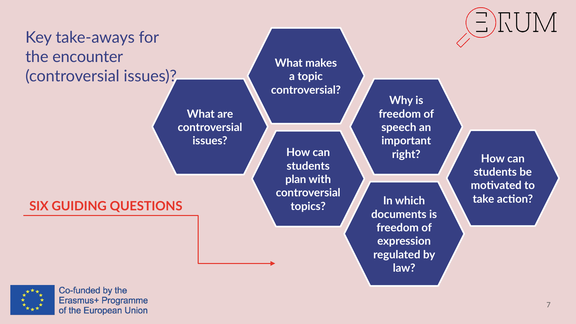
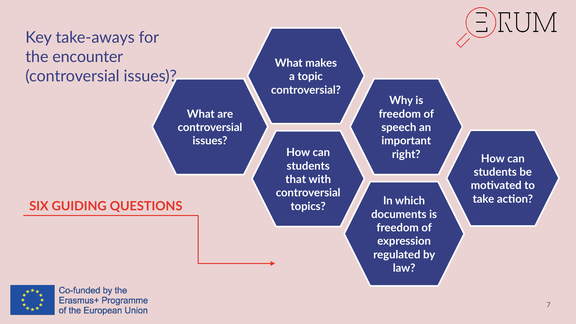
plan: plan -> that (296, 179)
